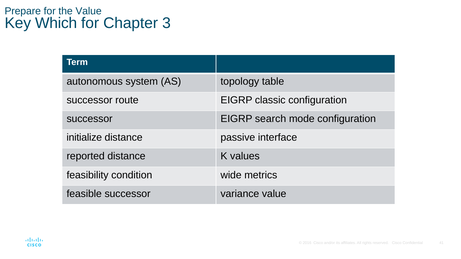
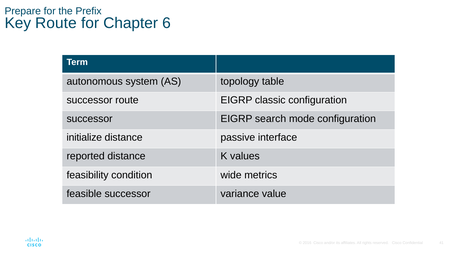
the Value: Value -> Prefix (89, 11)
Key Which: Which -> Route (56, 23)
3: 3 -> 6 (166, 23)
